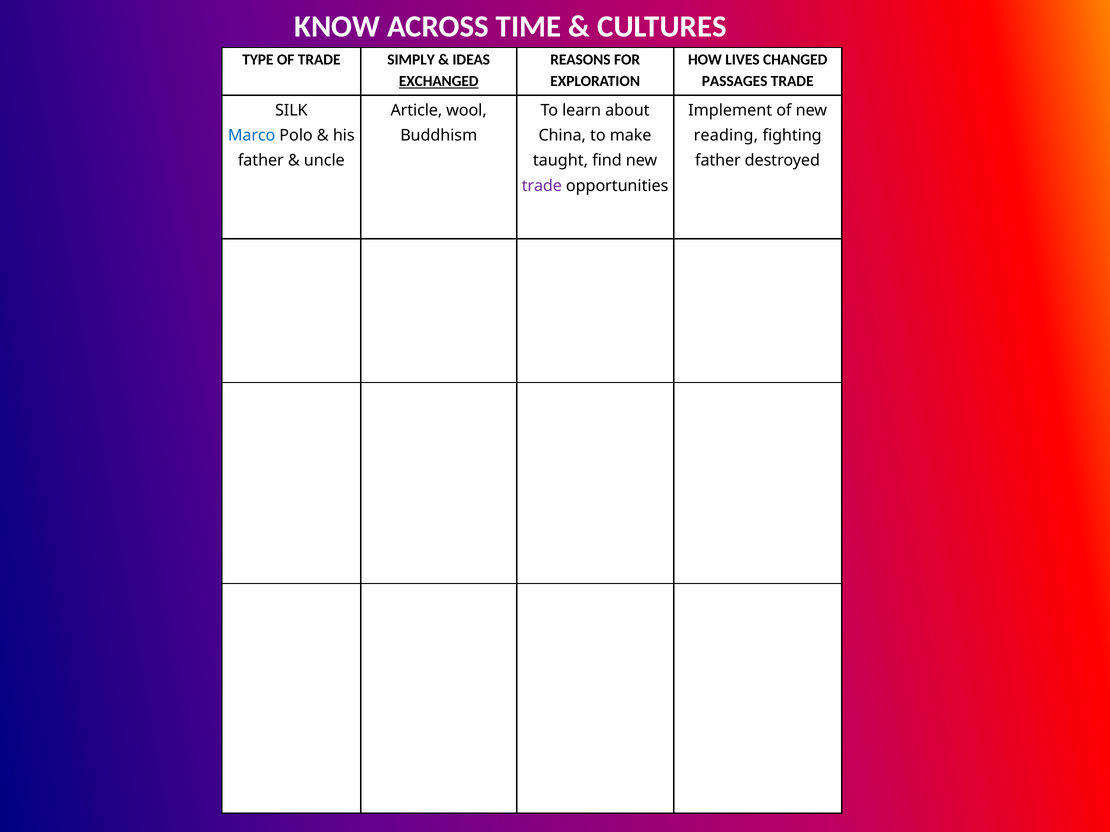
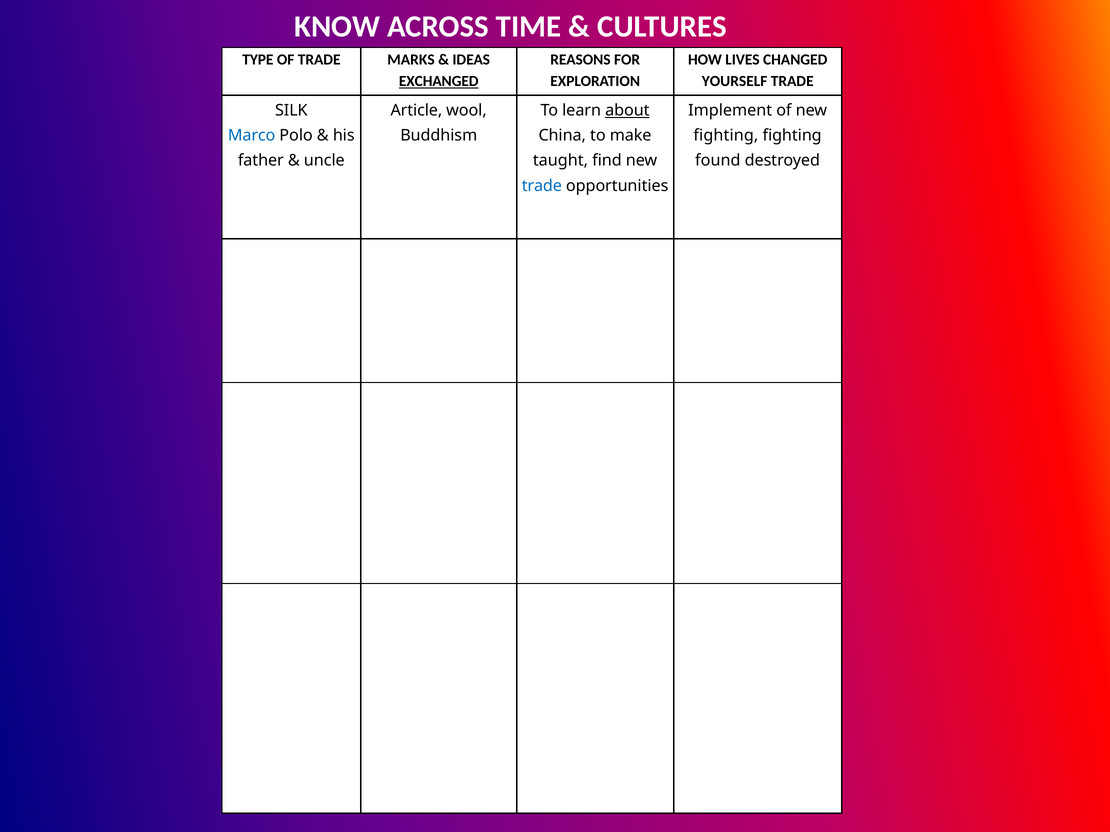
SIMPLY: SIMPLY -> MARKS (411, 60)
PASSAGES: PASSAGES -> YOURSELF (735, 81)
about underline: none -> present (627, 110)
reading: reading -> fighting (726, 136)
father: father -> found (718, 161)
trade colour: purple -> blue (542, 186)
